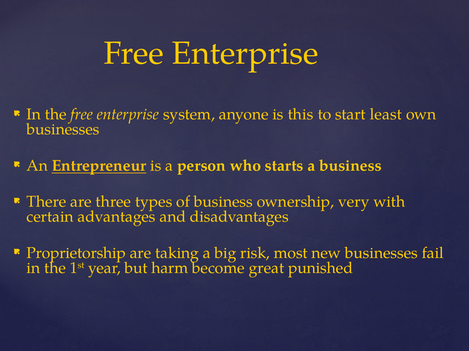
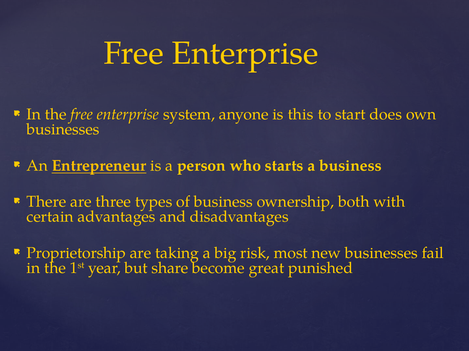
least: least -> does (386, 115)
very: very -> both (354, 202)
harm: harm -> share (170, 268)
